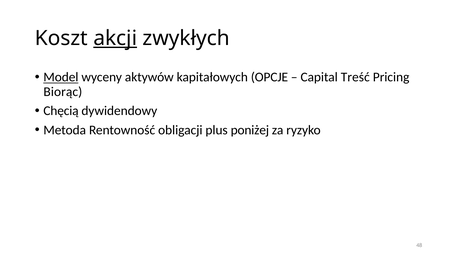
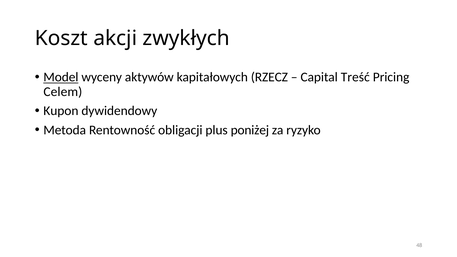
akcji underline: present -> none (115, 38)
OPCJE: OPCJE -> RZECZ (269, 77)
Biorąc: Biorąc -> Celem (63, 92)
Chęcią: Chęcią -> Kupon (61, 111)
